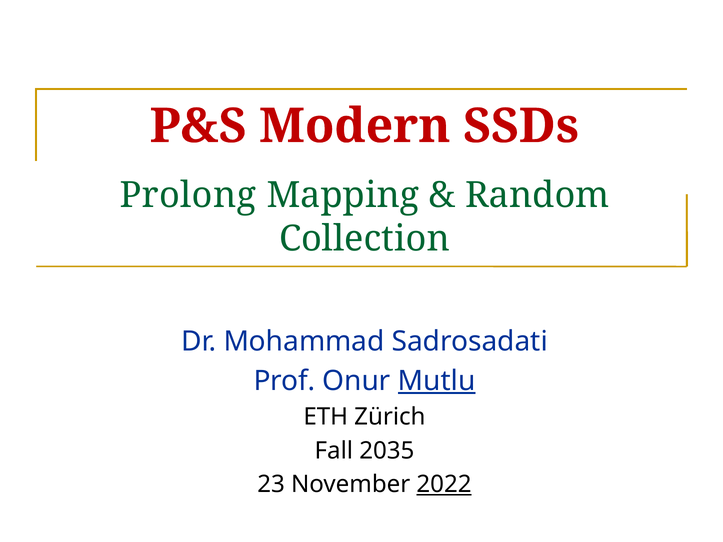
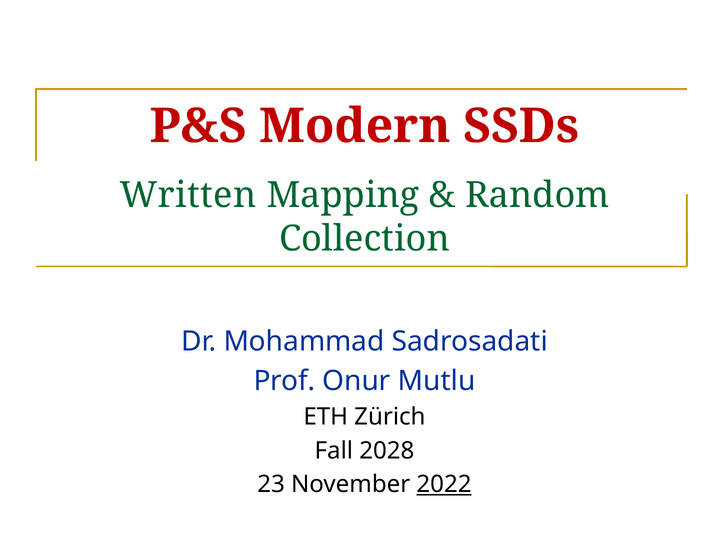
Prolong: Prolong -> Written (188, 195)
Mutlu underline: present -> none (437, 381)
2035: 2035 -> 2028 (387, 451)
